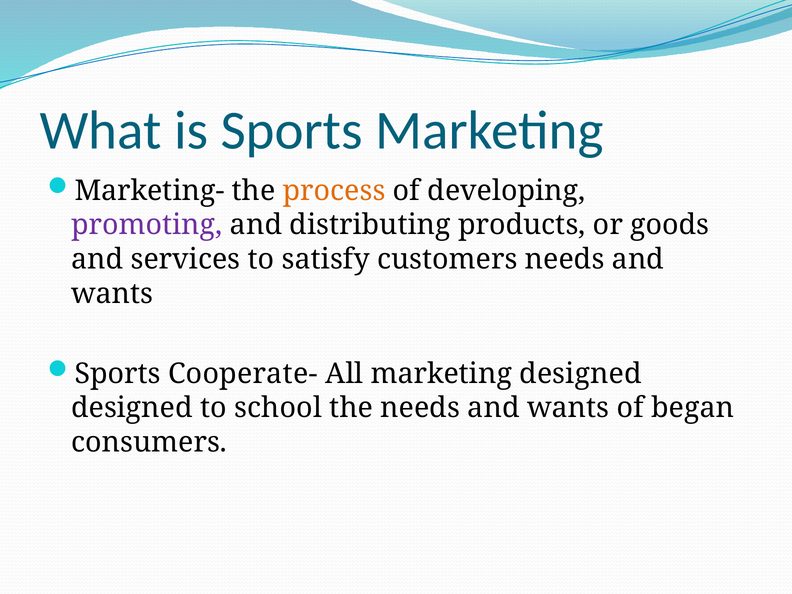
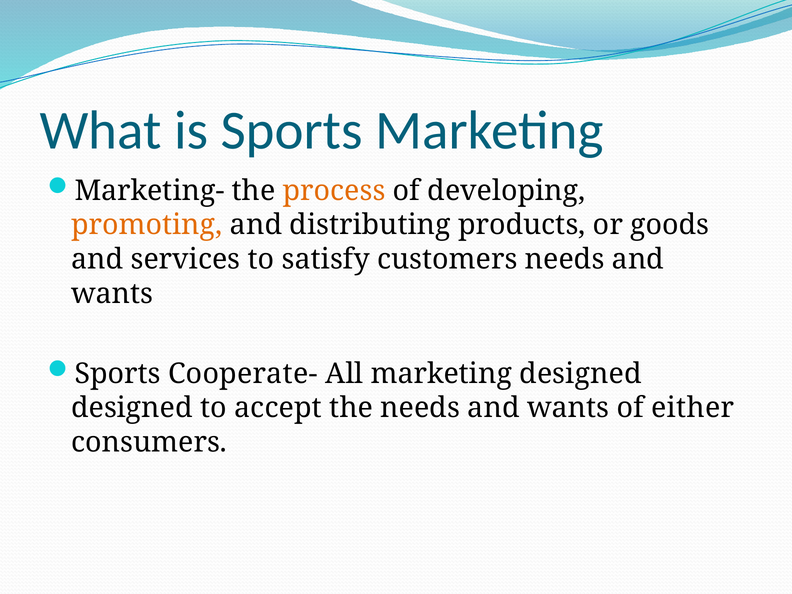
promoting colour: purple -> orange (147, 225)
school: school -> accept (278, 408)
began: began -> either (693, 408)
